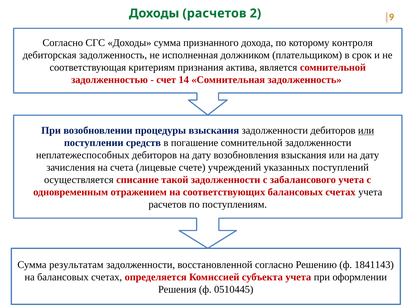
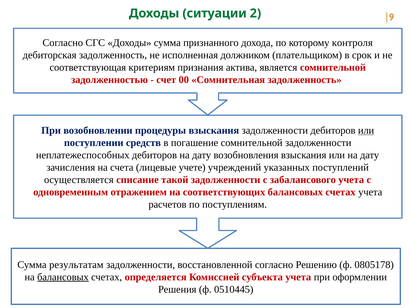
Доходы расчетов: расчетов -> ситуации (215, 13)
14: 14 -> 00 (184, 80)
счете: счете -> учете (192, 167)
1841143: 1841143 -> 0805178 (374, 264)
балансовых underline: none -> present (63, 277)
